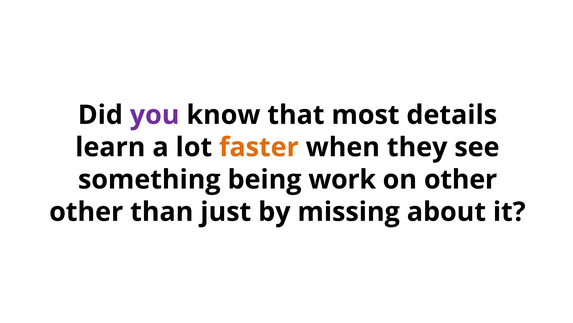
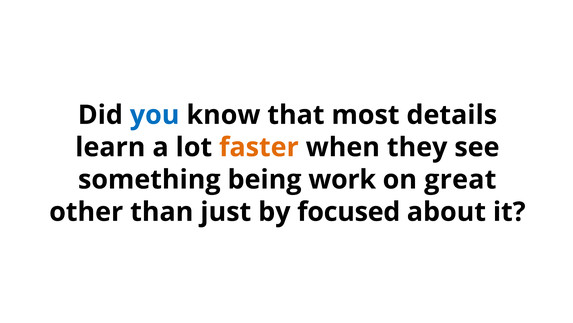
you colour: purple -> blue (155, 115)
on other: other -> great (460, 179)
missing: missing -> focused (349, 212)
